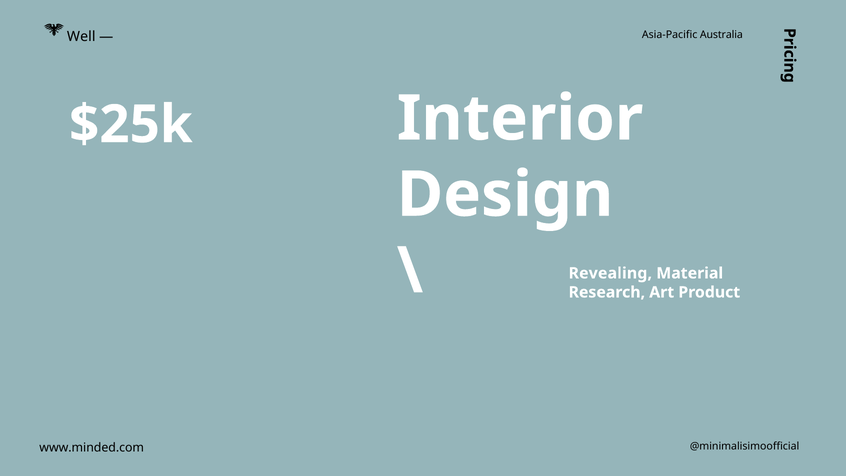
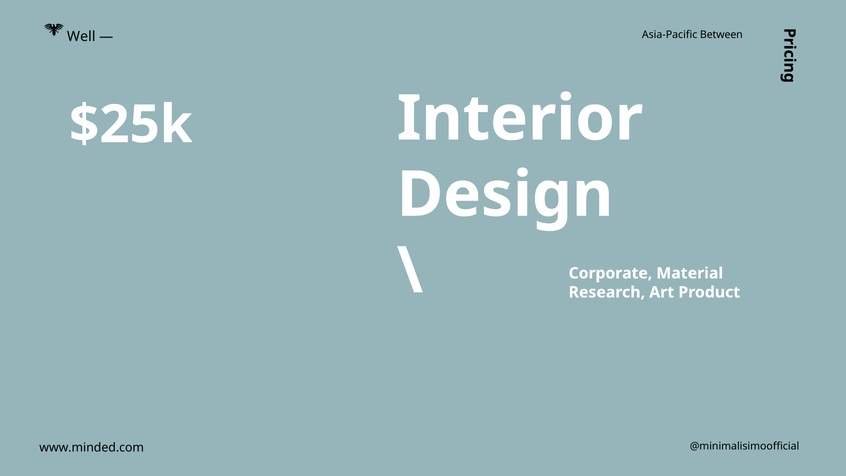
Australia: Australia -> Between (721, 35)
Revealing: Revealing -> Corporate (610, 273)
